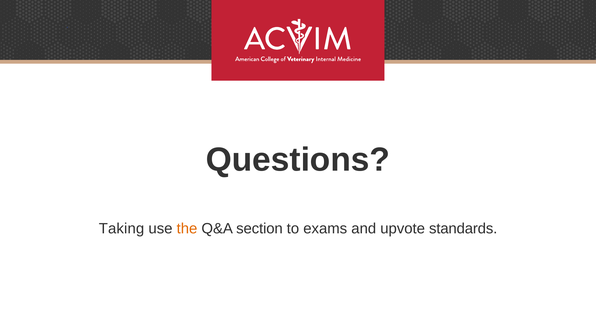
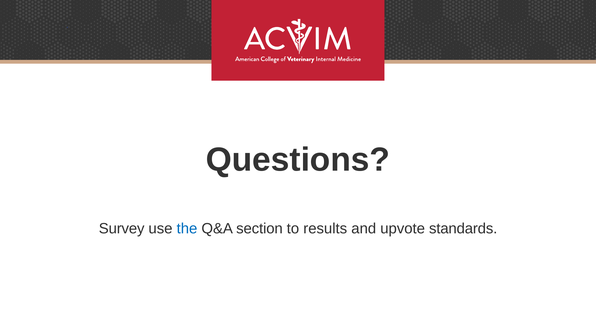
Taking: Taking -> Survey (122, 229)
the colour: orange -> blue (187, 229)
exams: exams -> results (325, 229)
